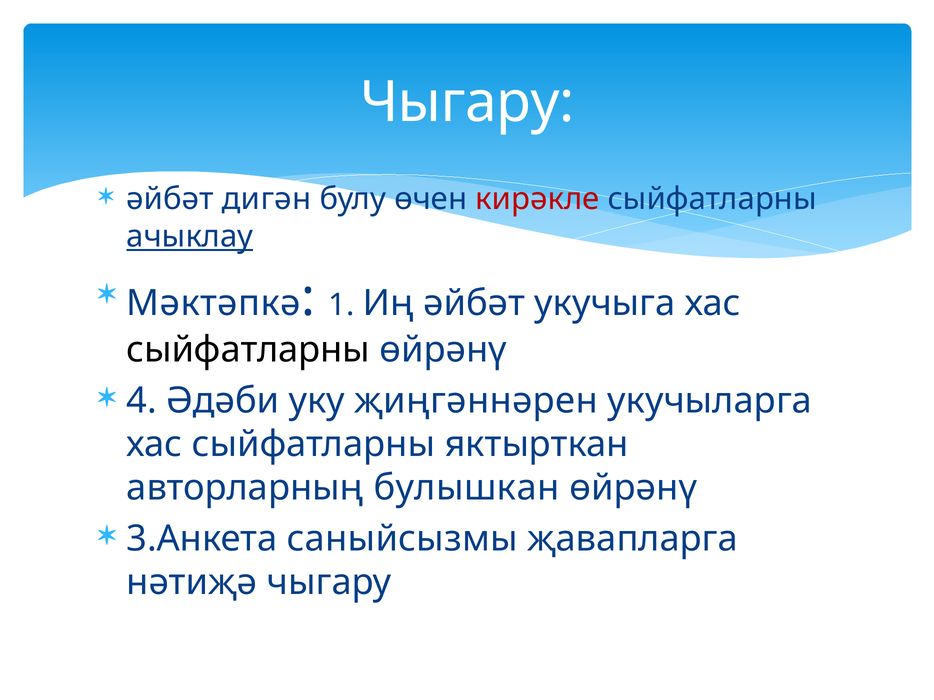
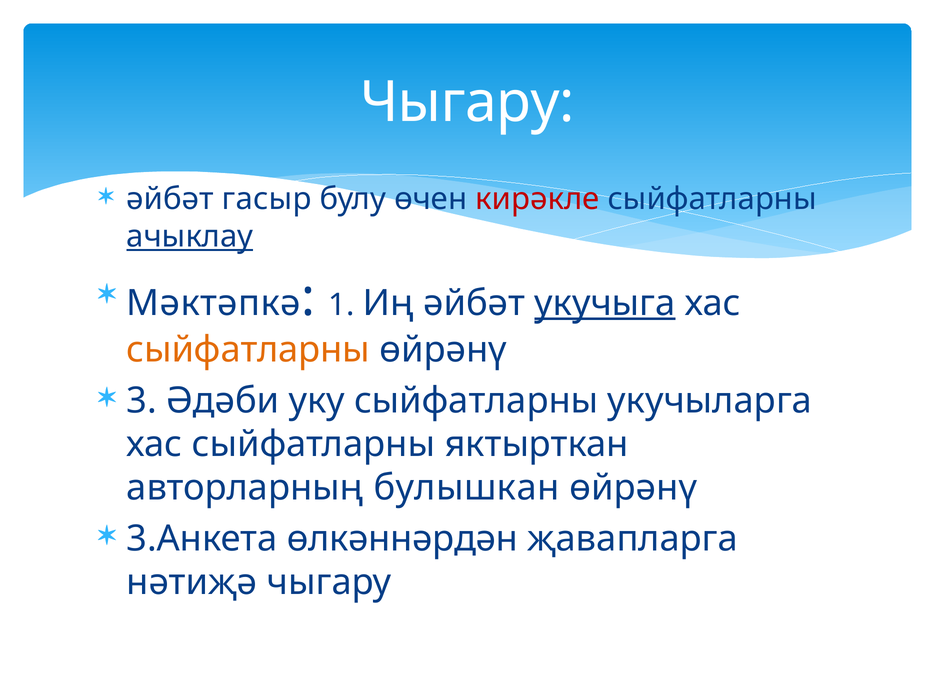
дигән: дигән -> гасыр (267, 199)
укучыга underline: none -> present (605, 303)
сыйфатларны colour: black -> orange (248, 350)
4: 4 -> 3 (142, 401)
уку җиңгәннәрен: җиңгәннәрен -> сыйфатларны (476, 401)
3.Анкета саныйсызмы: саныйсызмы -> өлкәннәрдән (403, 539)
